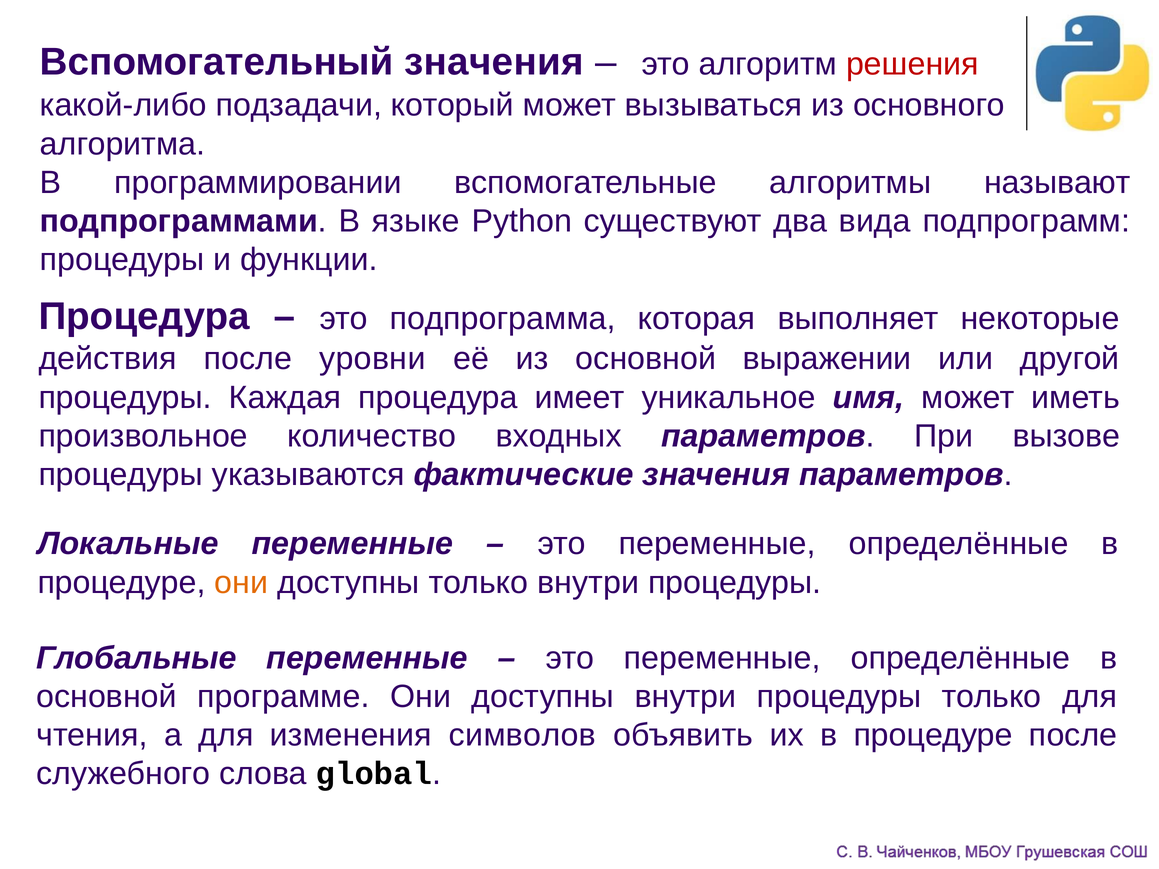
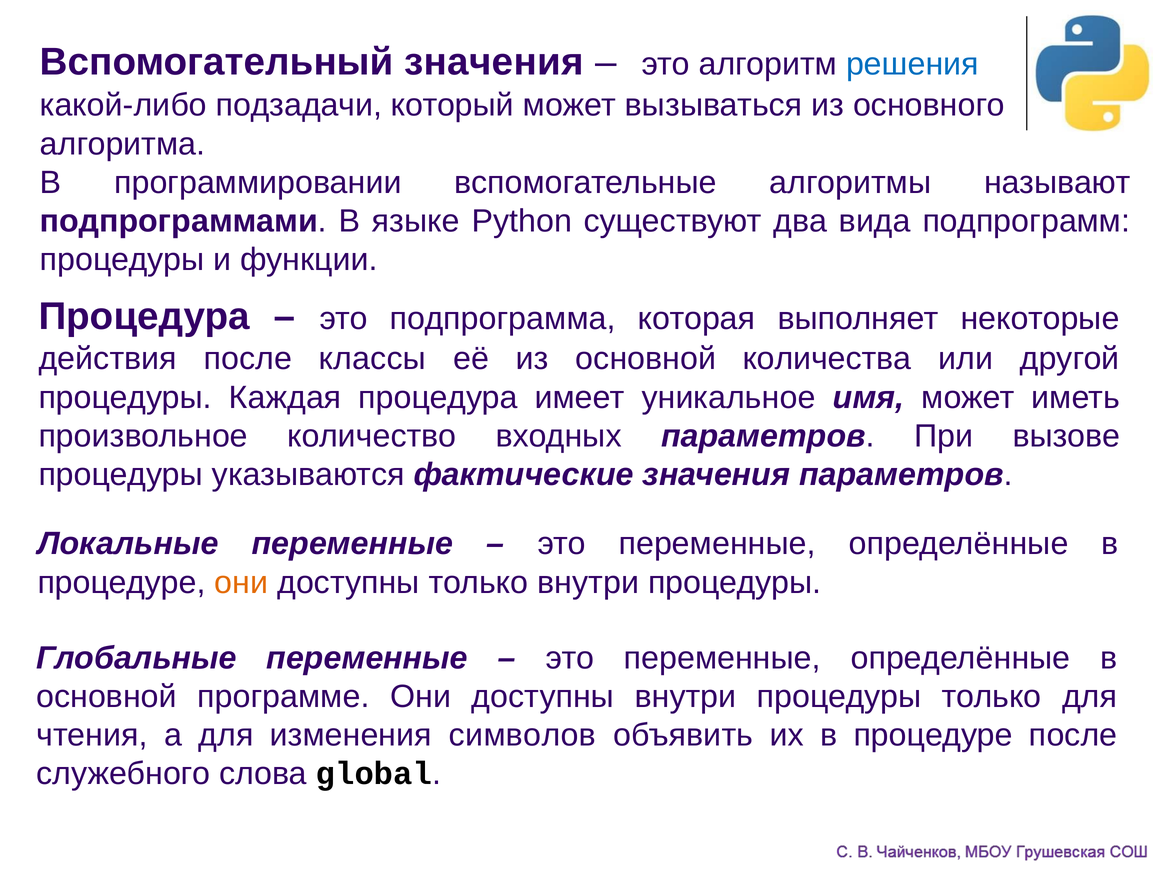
решения colour: red -> blue (912, 64)
уровни: уровни -> классы (372, 359)
выражении: выражении -> количества (827, 359)
